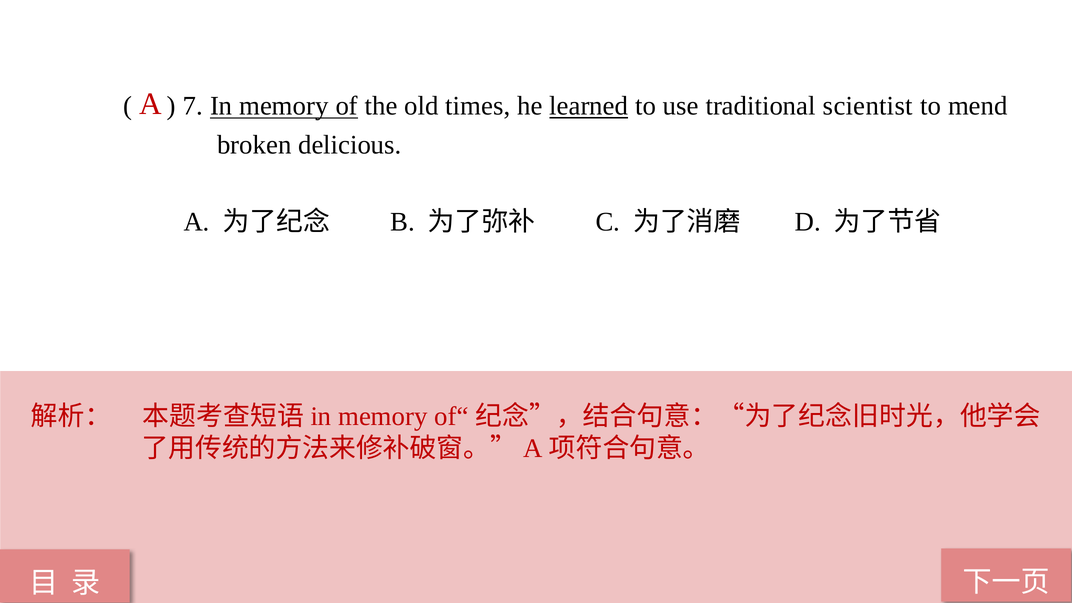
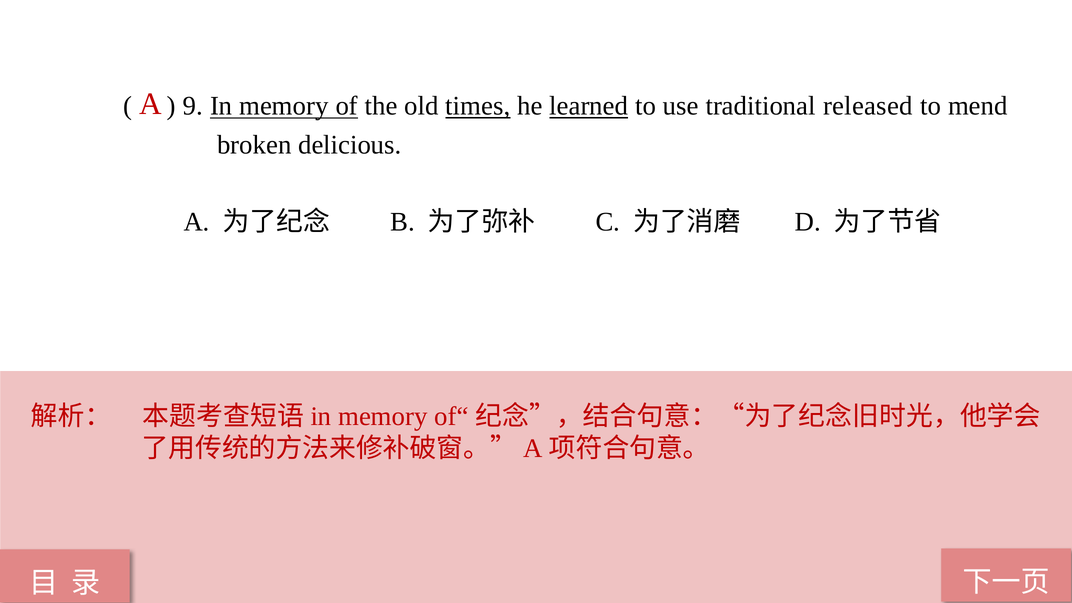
7: 7 -> 9 (193, 106)
times underline: none -> present (478, 106)
scientist: scientist -> released (868, 106)
